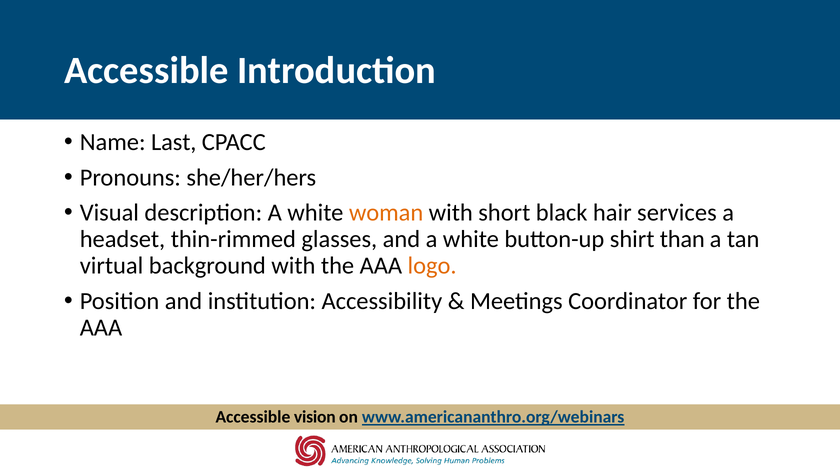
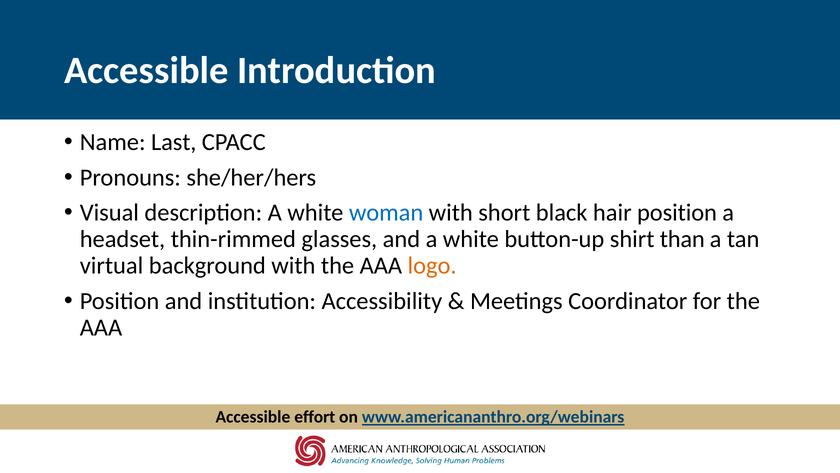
woman colour: orange -> blue (386, 212)
hair services: services -> position (677, 212)
vision: vision -> effort (315, 417)
